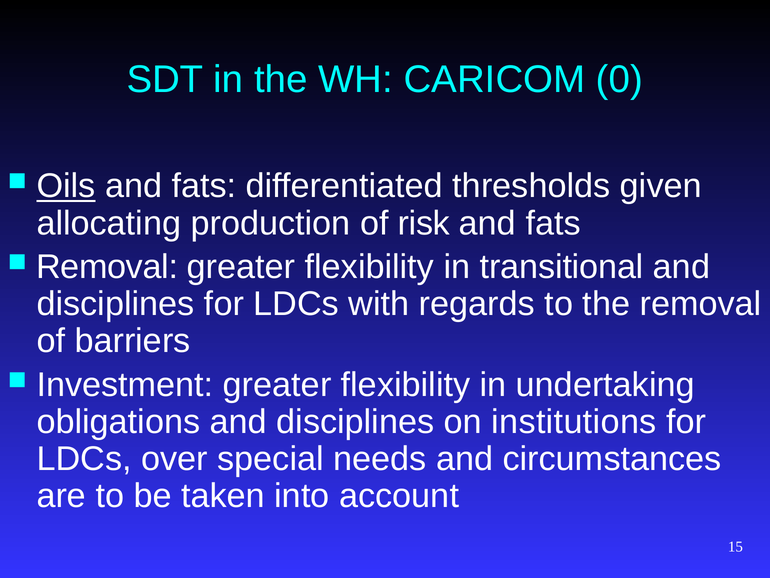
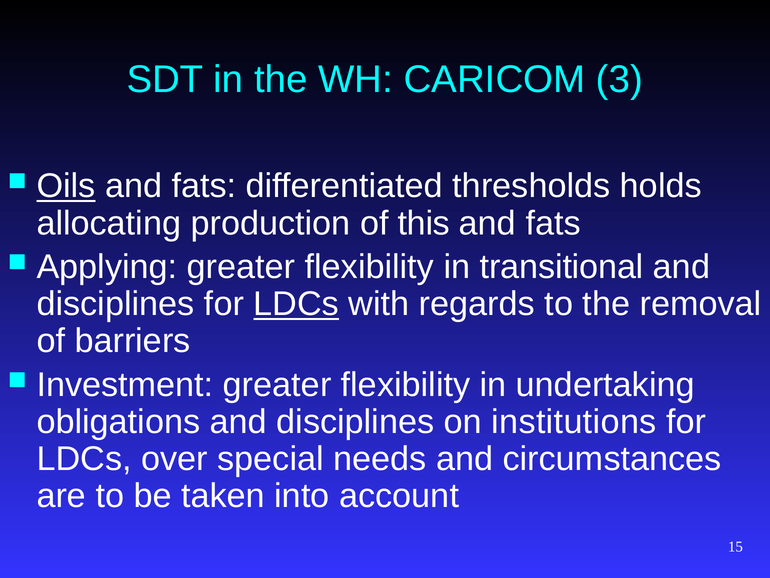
0: 0 -> 3 (619, 80)
given: given -> holds (661, 186)
risk: risk -> this (424, 223)
Removal: Removal -> Applying (107, 267)
LDCs underline: none -> present (296, 304)
